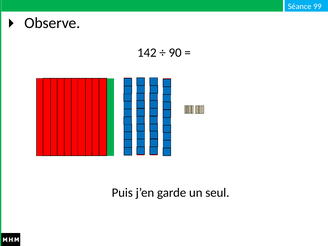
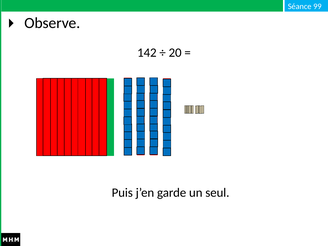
90: 90 -> 20 (175, 53)
